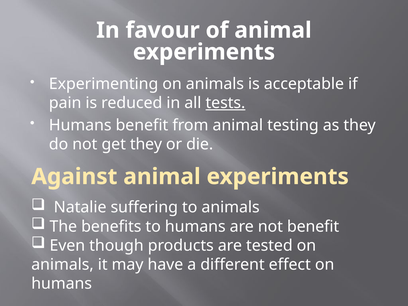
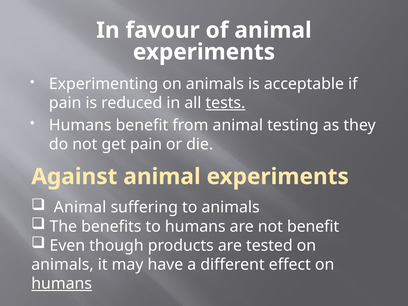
get they: they -> pain (146, 144)
Natalie: Natalie -> Animal (80, 207)
humans underline: none -> present (62, 284)
